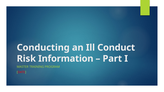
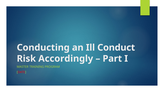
Information: Information -> Accordingly (66, 59)
